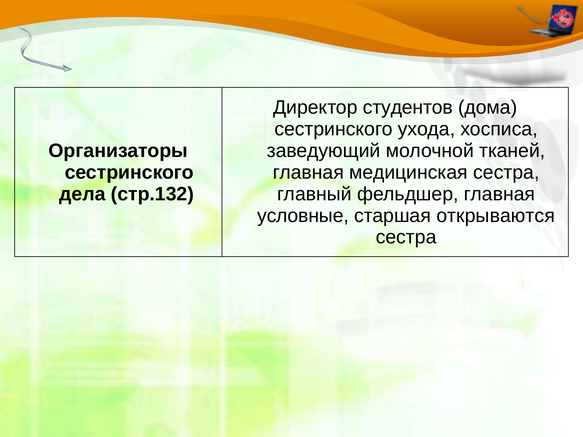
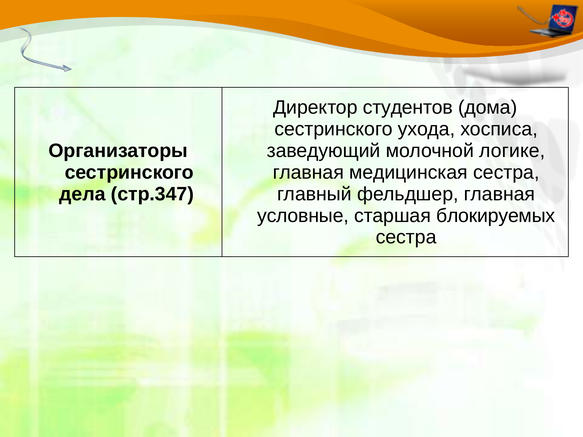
тканей: тканей -> логике (512, 151)
стр.132: стр.132 -> стр.347 (152, 194)
открываются: открываются -> блокируемых (496, 216)
